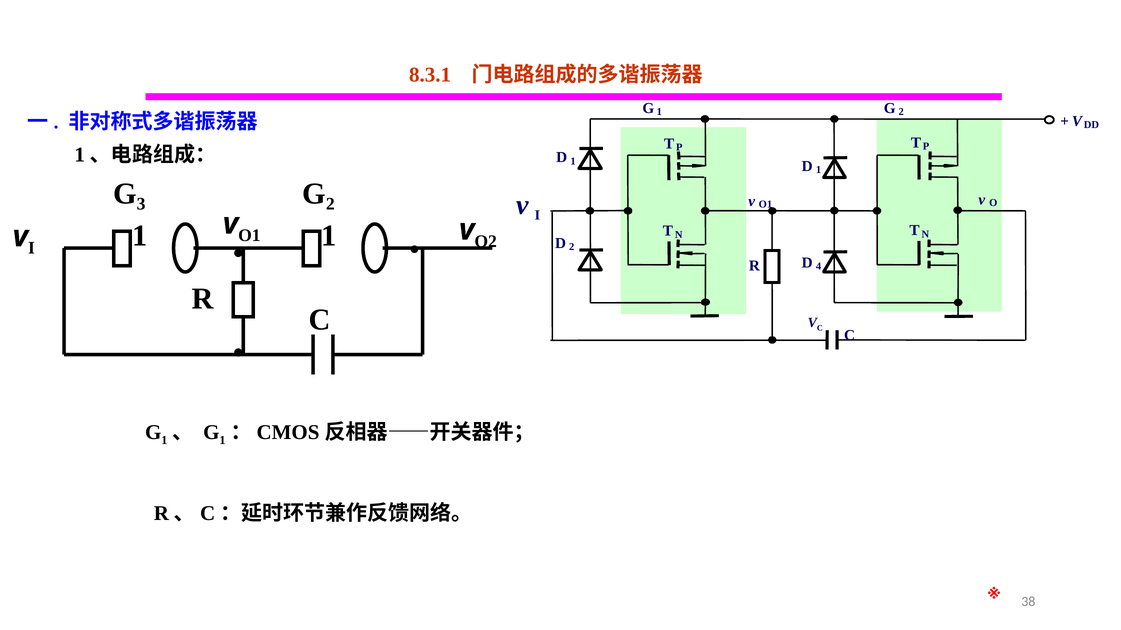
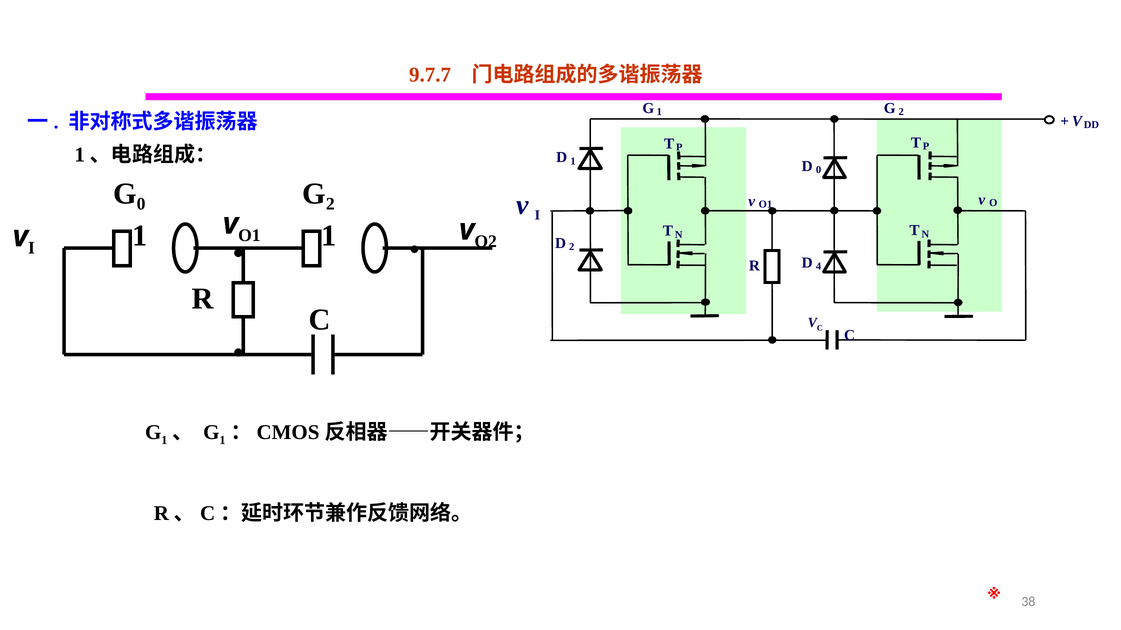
8.3.1: 8.3.1 -> 9.7.7 (430, 75)
1: 1 -> 0 (819, 170)
G 3: 3 -> 0 (141, 204)
